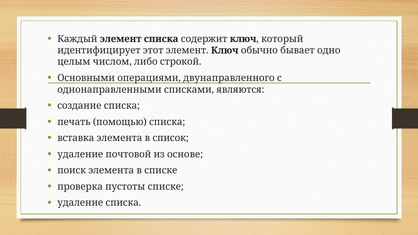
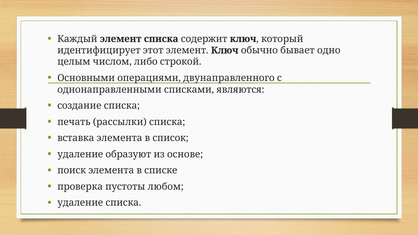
помощью: помощью -> рассылки (120, 122)
почтовой: почтовой -> образуют (128, 154)
пустоты списке: списке -> любом (166, 187)
